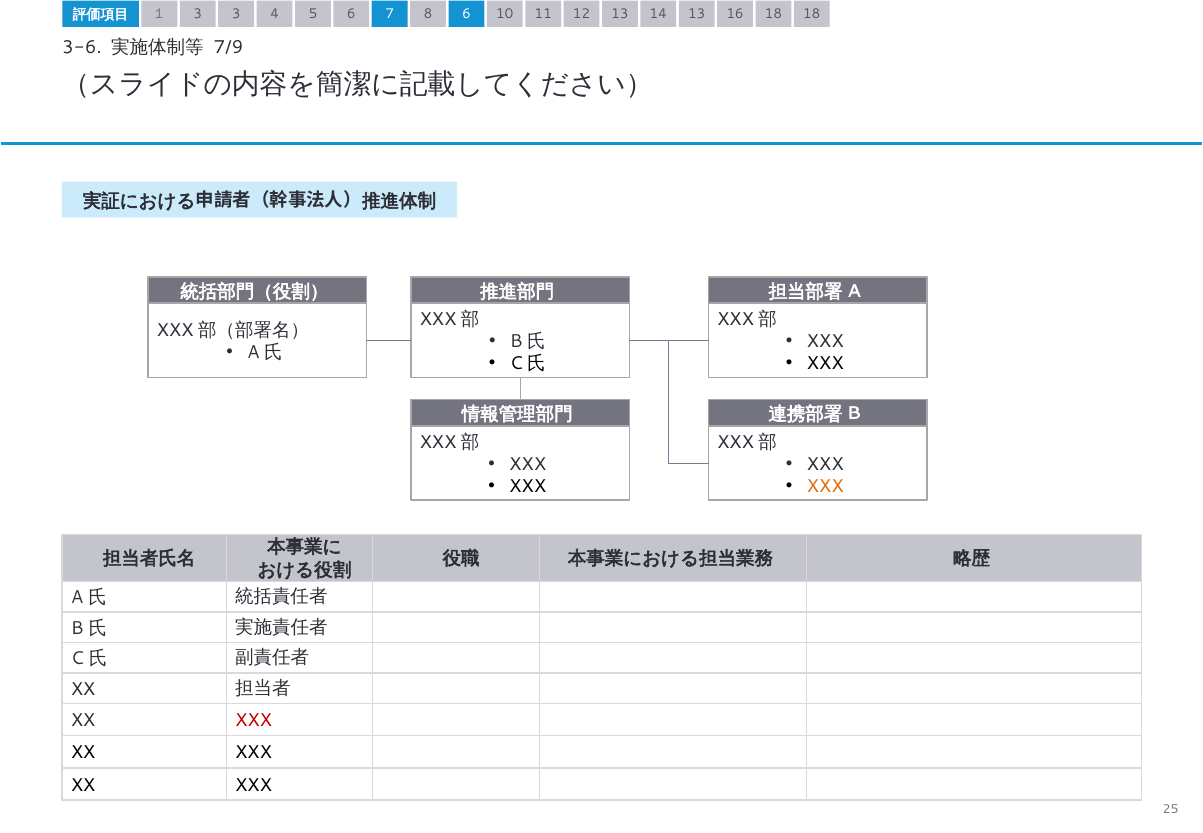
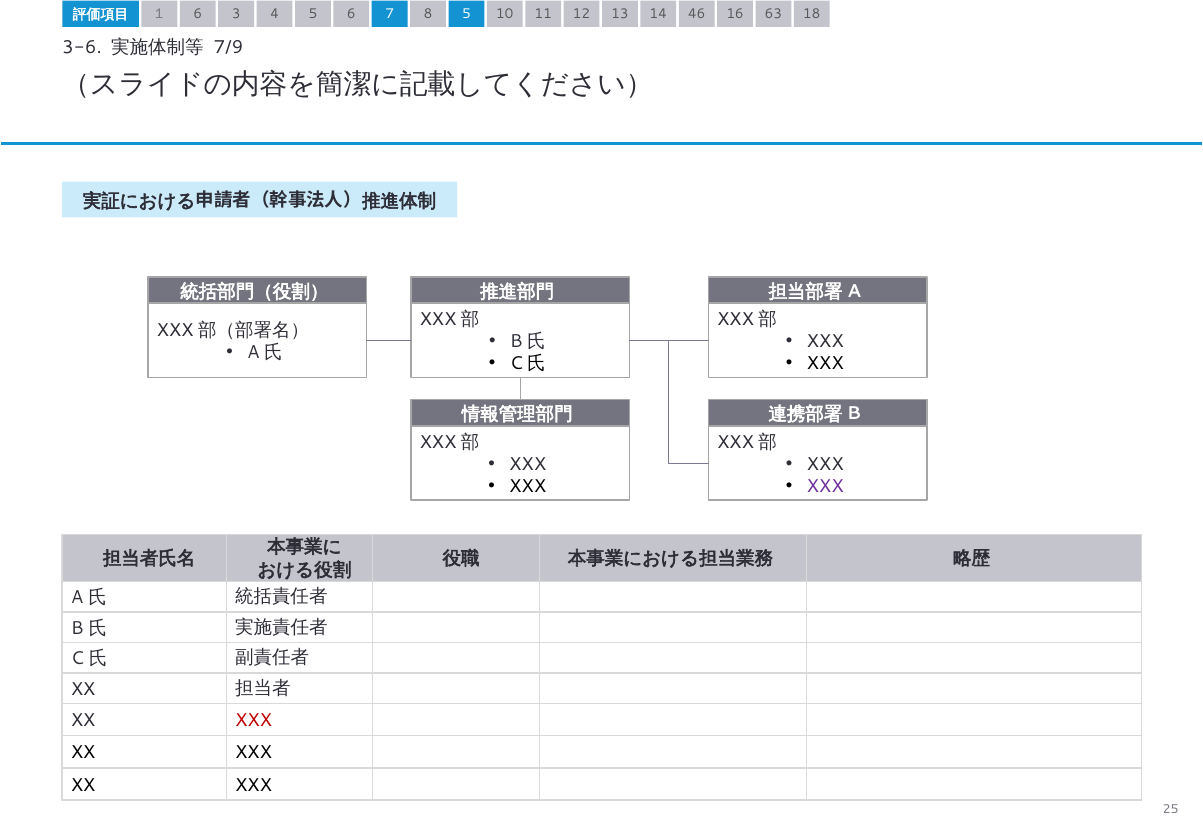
１ 3: 3 -> 6 (198, 14)
8 6: 6 -> 5 (466, 14)
14 13: 13 -> 46 (697, 14)
16 18: 18 -> 63 (773, 14)
XXX colour: orange -> purple (825, 487)
